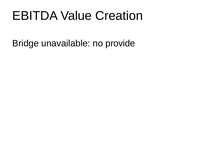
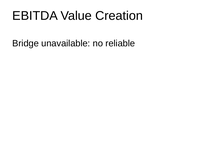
provide: provide -> reliable (120, 43)
